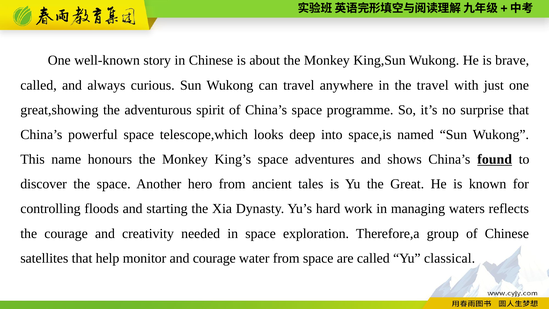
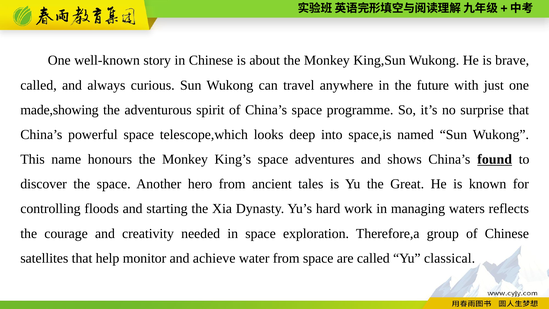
the travel: travel -> future (433, 85)
great,showing: great,showing -> made,showing (59, 110)
and courage: courage -> achieve (214, 258)
